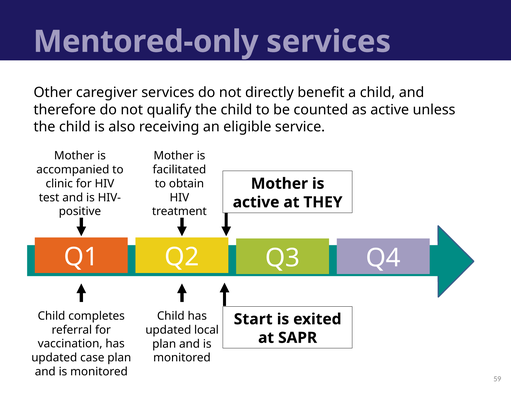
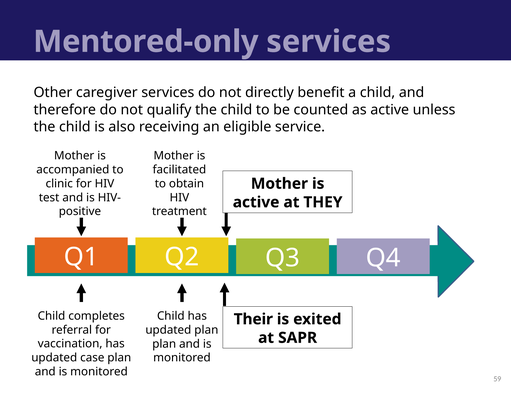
Start: Start -> Their (253, 319)
updated local: local -> plan (206, 330)
